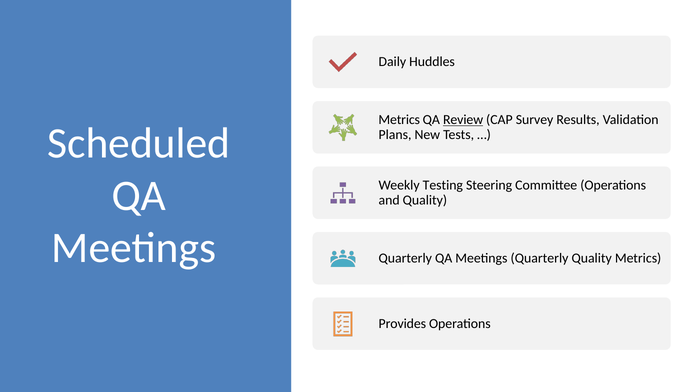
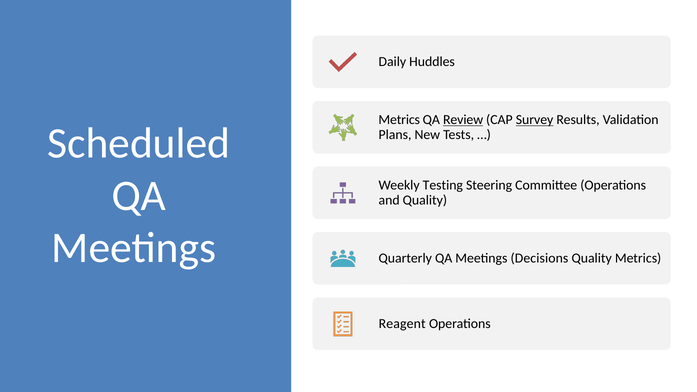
Survey underline: none -> present (535, 120)
Meetings Quarterly: Quarterly -> Decisions (539, 258)
Provides: Provides -> Reagent (402, 324)
